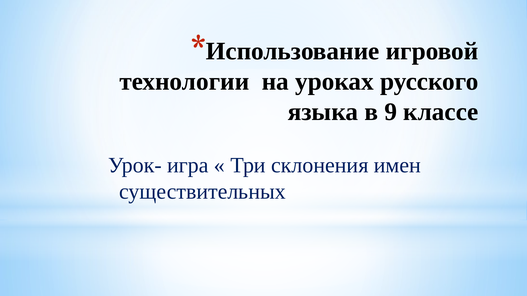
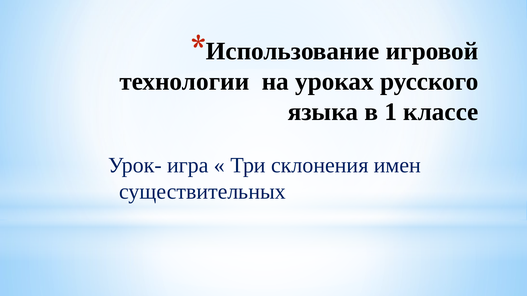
9: 9 -> 1 (391, 112)
